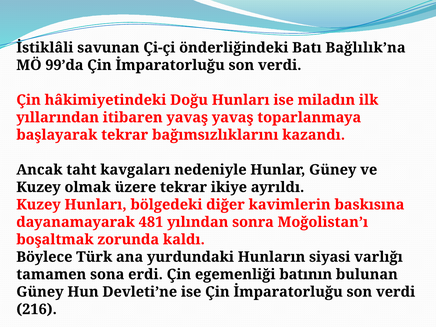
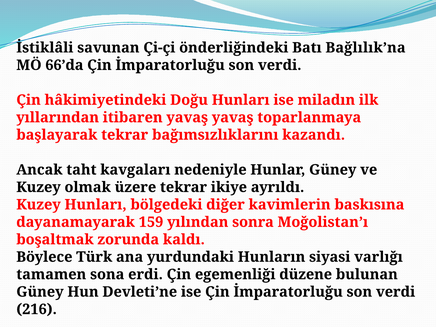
99’da: 99’da -> 66’da (64, 65)
481: 481 -> 159 (151, 222)
batının: batının -> düzene (306, 274)
